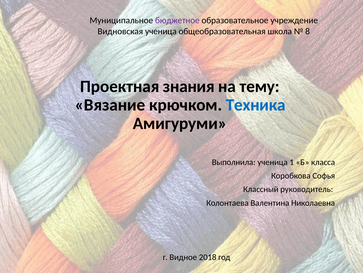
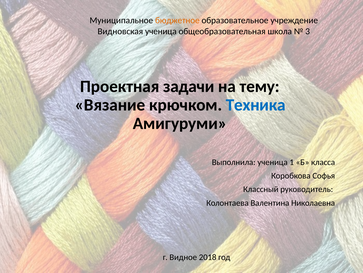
бюджетное colour: purple -> orange (177, 20)
8: 8 -> 3 (308, 31)
знания: знания -> задачи (189, 86)
